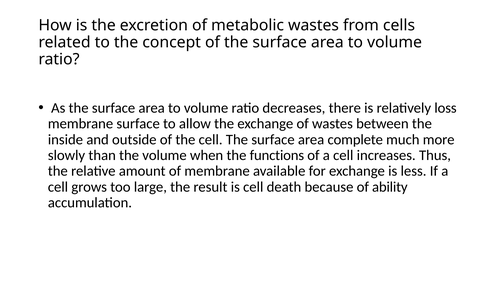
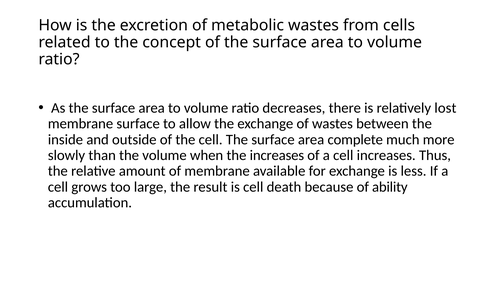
loss: loss -> lost (445, 108)
the functions: functions -> increases (277, 156)
